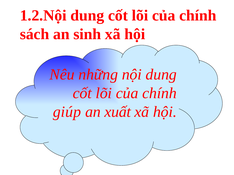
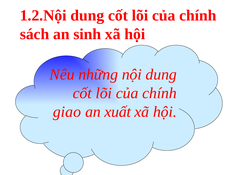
giúp: giúp -> giao (67, 112)
